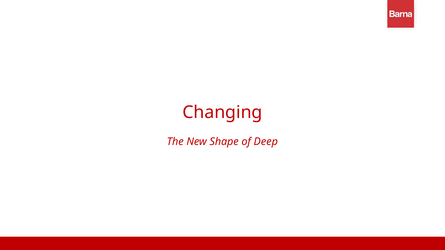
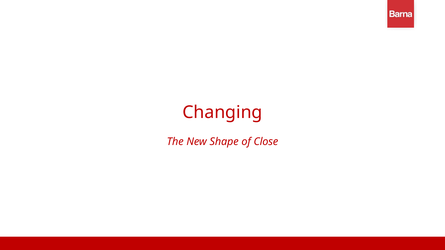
Deep: Deep -> Close (266, 142)
